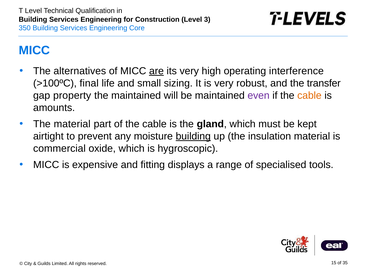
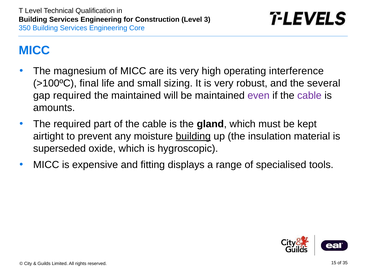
alternatives: alternatives -> magnesium (80, 71)
are underline: present -> none (156, 71)
transfer: transfer -> several (324, 83)
gap property: property -> required (72, 95)
cable colour: orange -> purple (309, 95)
The material: material -> required (72, 124)
commercial: commercial -> superseded (60, 148)
